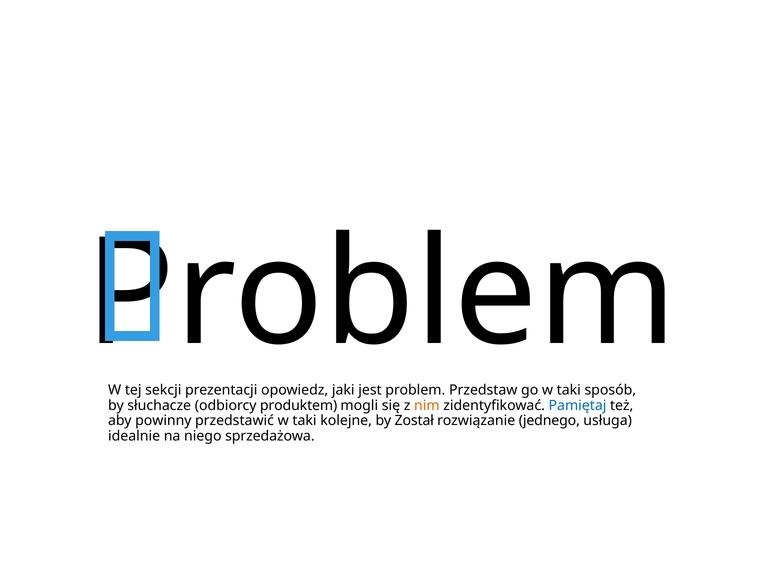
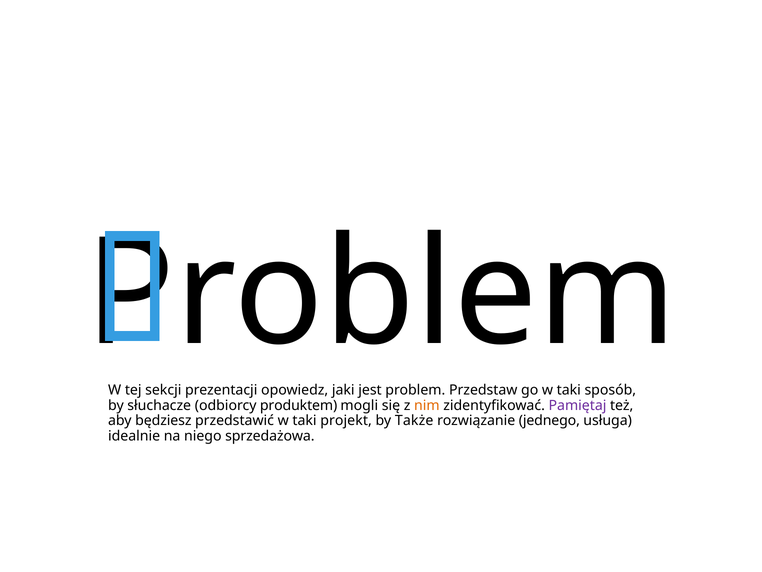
Pamiętaj colour: blue -> purple (578, 405)
powinny: powinny -> będziesz (163, 420)
kolejne: kolejne -> projekt (346, 420)
Został: Został -> Także (414, 420)
